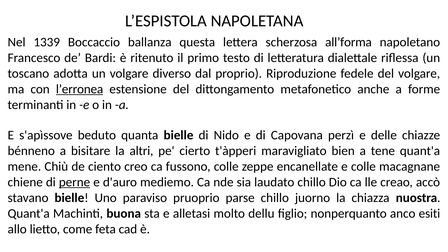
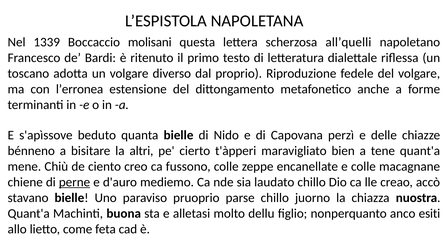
ballanza: ballanza -> molisani (150, 42)
all’forma: all’forma -> all’quelli (348, 42)
l’erronea underline: present -> none (80, 89)
